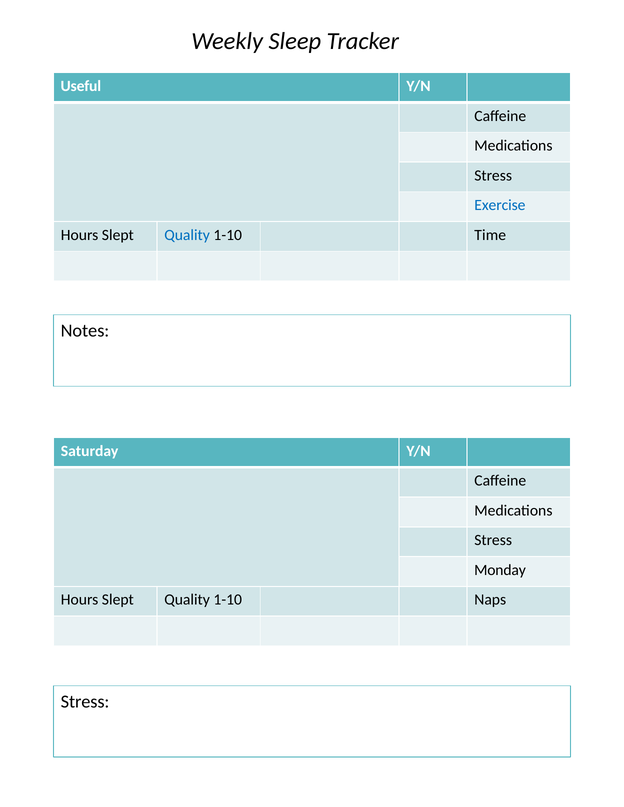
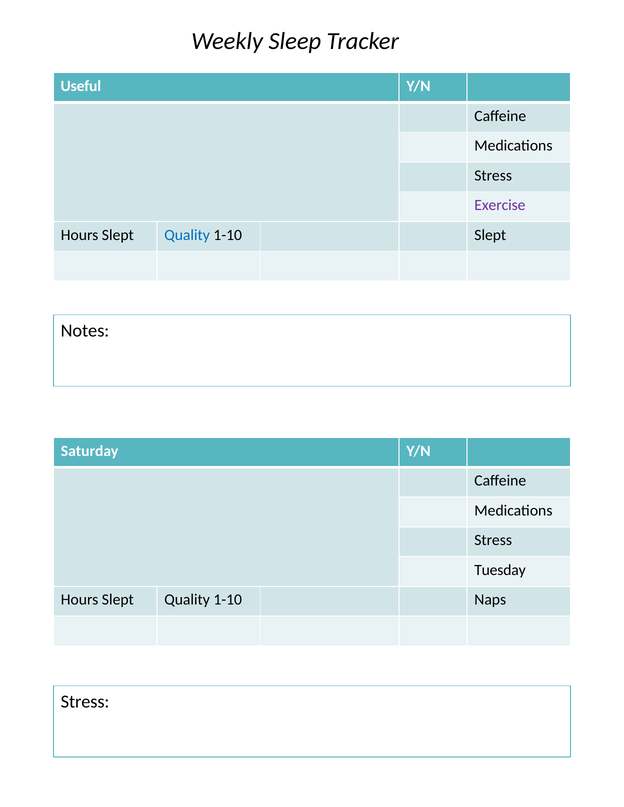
Exercise colour: blue -> purple (500, 205)
1-10 Time: Time -> Slept (490, 235)
Monday: Monday -> Tuesday (500, 570)
